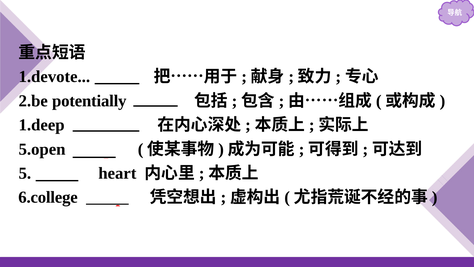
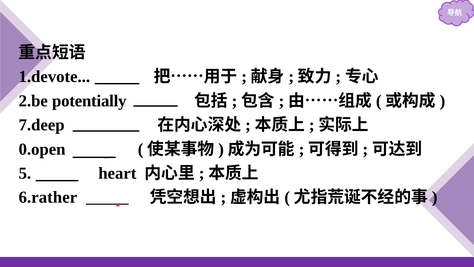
1.deep: 1.deep -> 7.deep (42, 125)
5.open: 5.open -> 0.open (42, 149)
6.college: 6.college -> 6.rather (48, 197)
